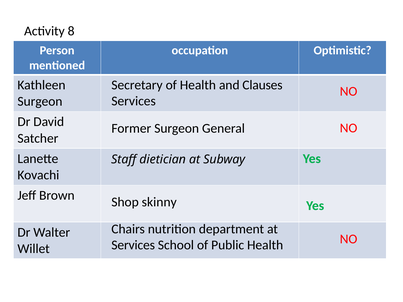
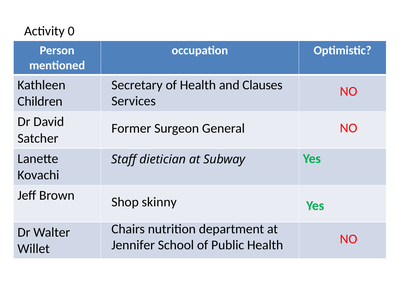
8: 8 -> 0 (71, 31)
Surgeon: Surgeon -> Children (40, 102)
Services: Services -> Jennifer (133, 245)
